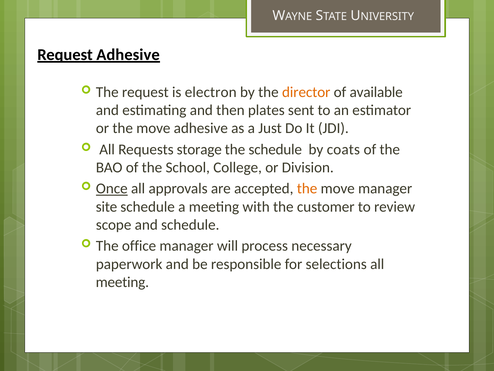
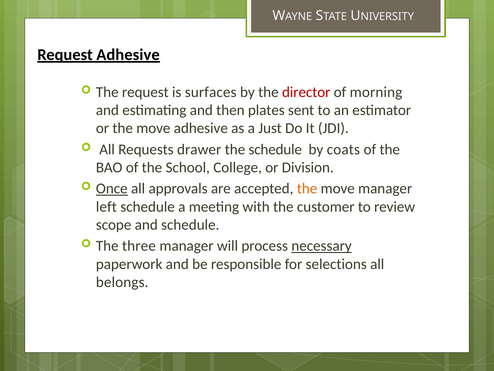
electron: electron -> surfaces (211, 92)
director colour: orange -> red (306, 92)
available: available -> morning (376, 92)
storage: storage -> drawer (199, 149)
site: site -> left (106, 206)
office: office -> three (139, 246)
necessary underline: none -> present (322, 246)
meeting: meeting -> belongs (122, 282)
